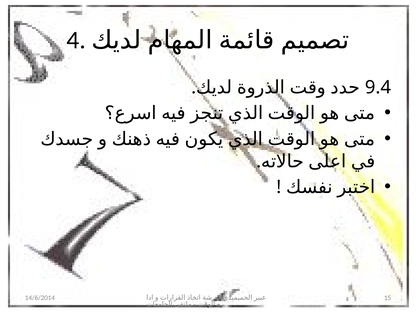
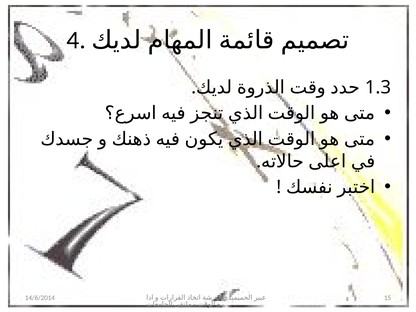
9.4: 9.4 -> 1.3 (378, 87)
